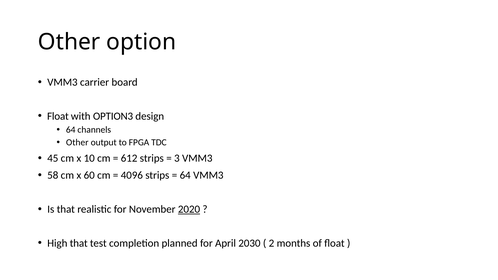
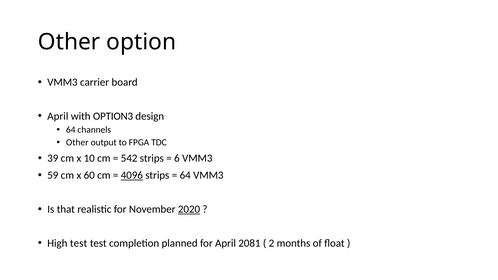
Float: Float -> April (58, 116)
45: 45 -> 39 (53, 158)
612: 612 -> 542 (129, 158)
3: 3 -> 6 (177, 158)
58: 58 -> 59 (53, 175)
4096 underline: none -> present (132, 175)
High that: that -> test (79, 243)
2030: 2030 -> 2081 (249, 243)
